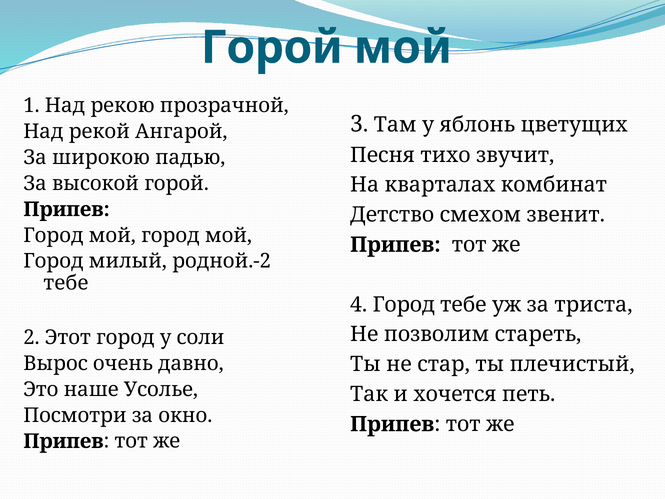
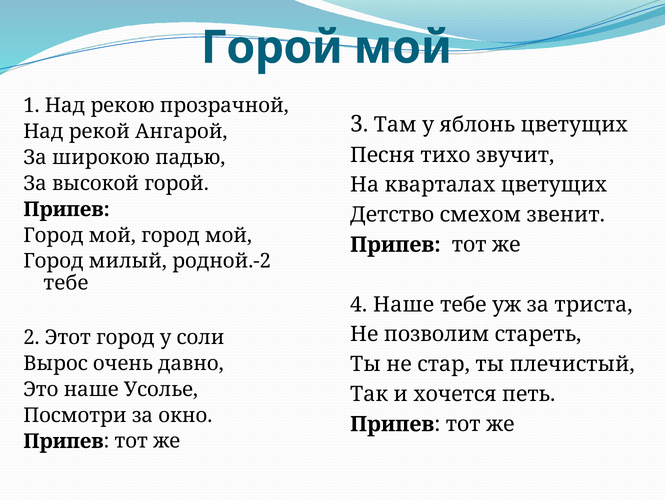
кварталах комбинат: комбинат -> цветущих (554, 185)
4 Город: Город -> Наше (404, 304)
